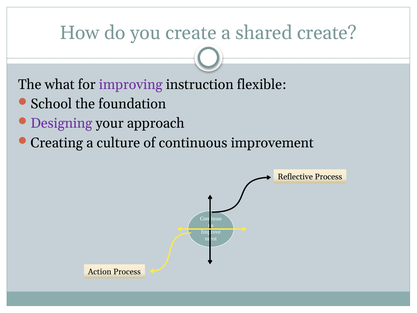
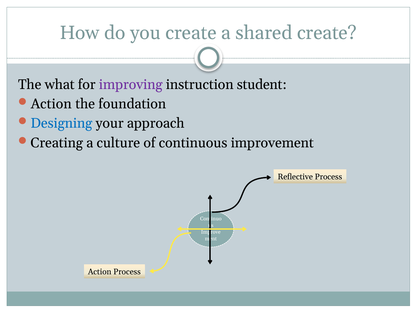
flexible: flexible -> student (262, 84)
School: School -> Action (51, 104)
Designing colour: purple -> blue (61, 123)
